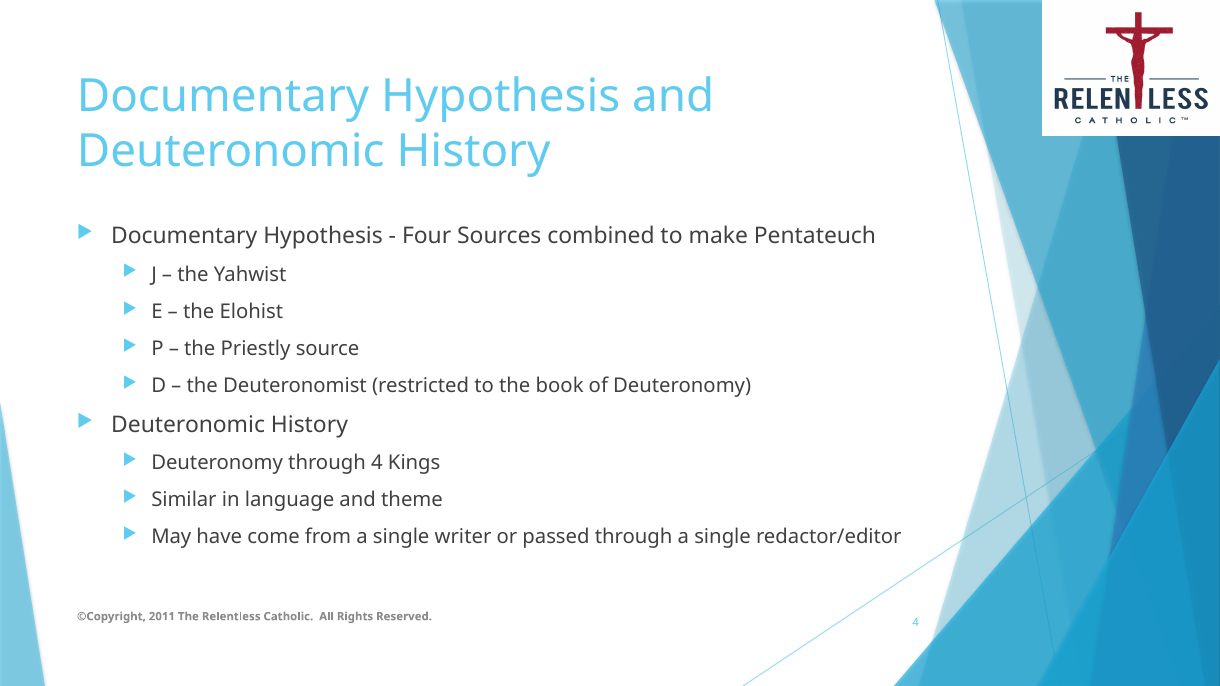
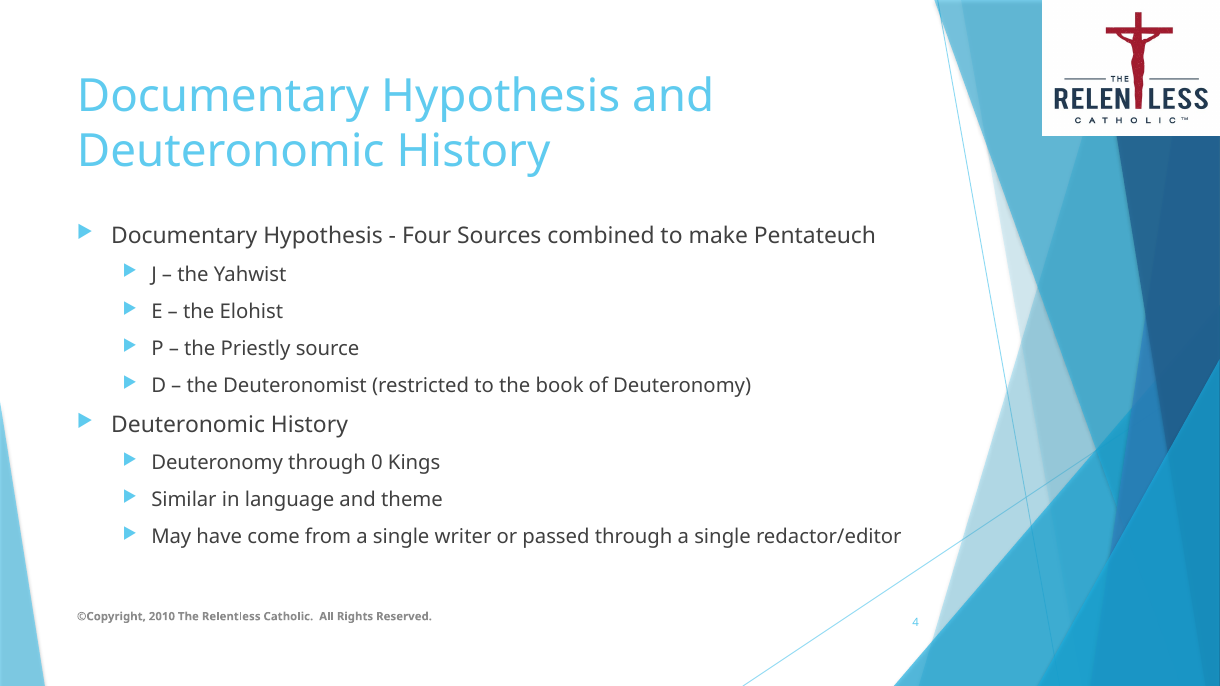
through 4: 4 -> 0 (377, 463)
2011: 2011 -> 2010 (162, 617)
